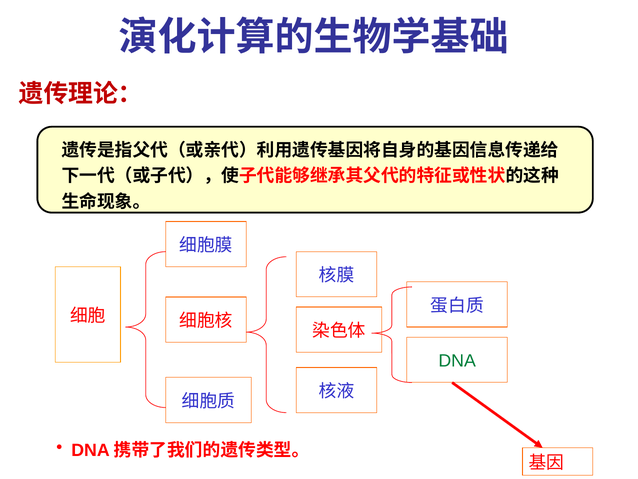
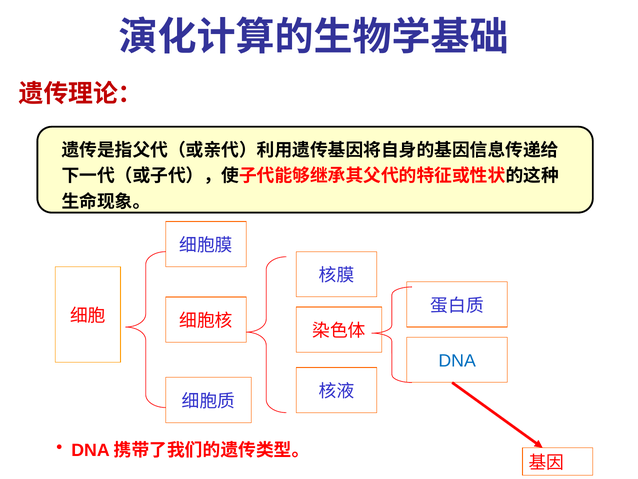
DNA colour: green -> blue (457, 361)
